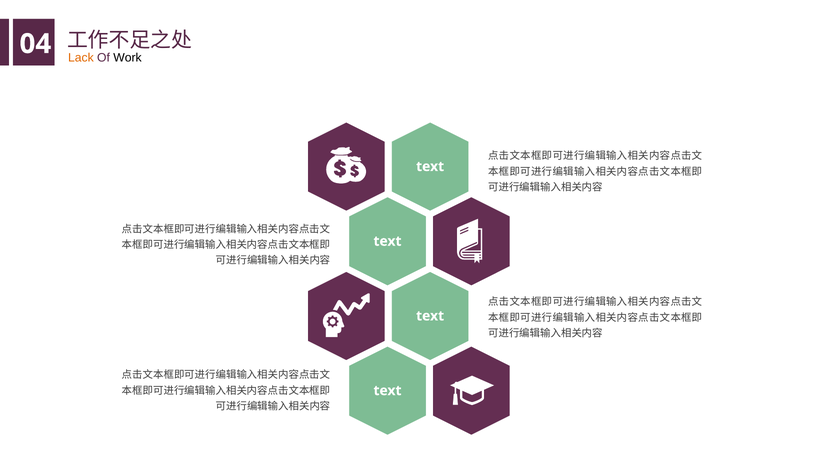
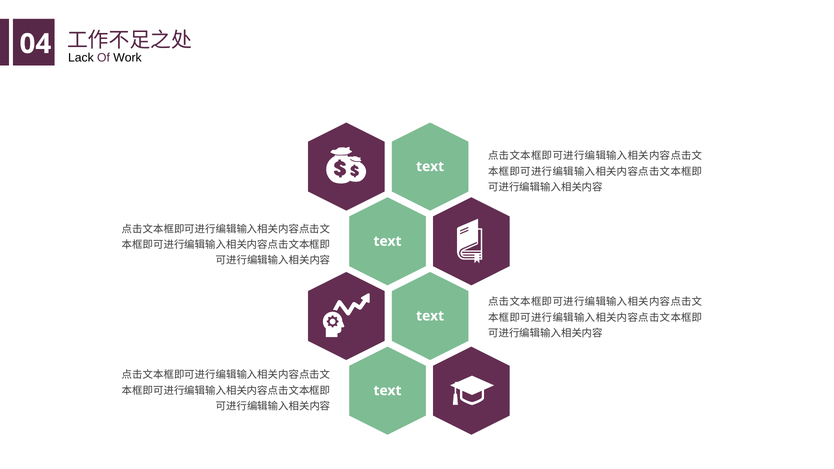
Lack colour: orange -> black (81, 58)
